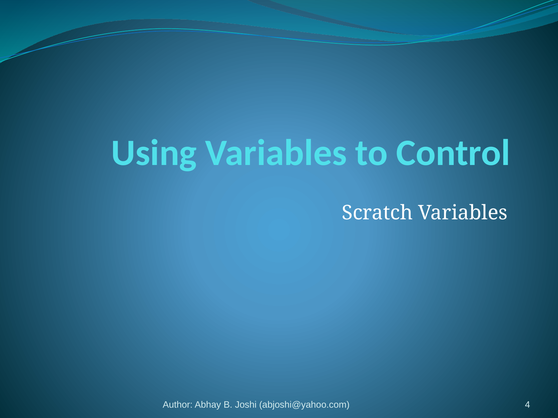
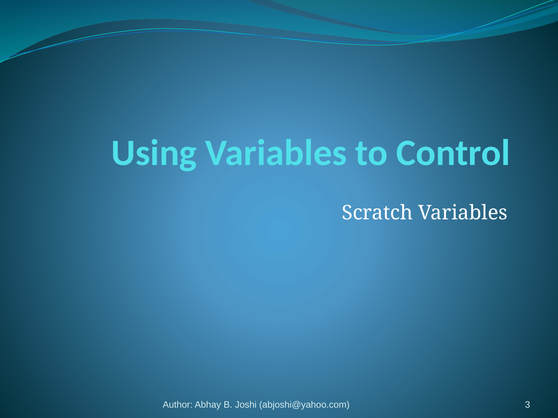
4: 4 -> 3 (528, 405)
